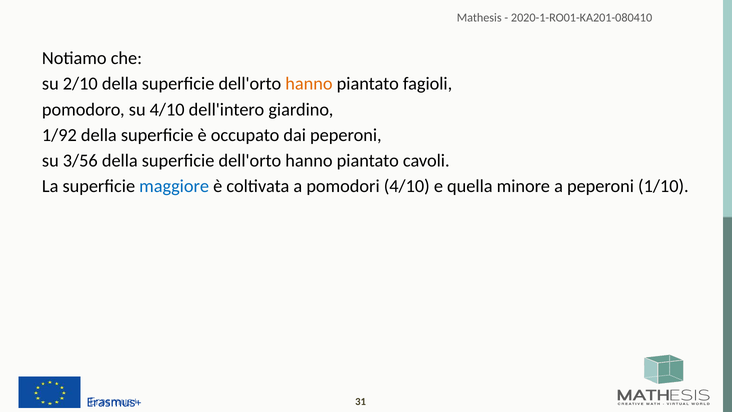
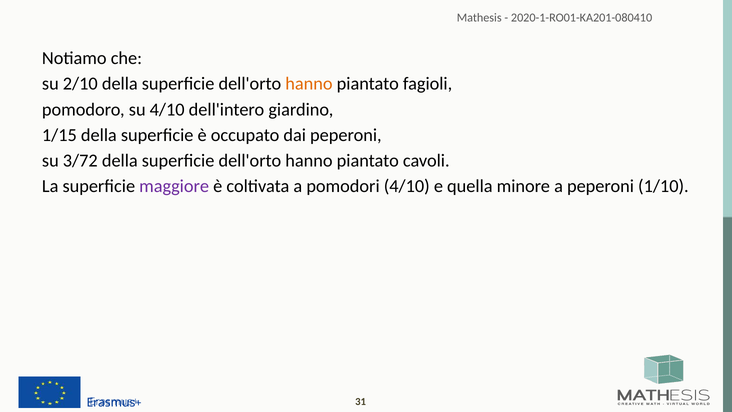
1/92: 1/92 -> 1/15 (59, 135)
3/56: 3/56 -> 3/72 (80, 161)
maggiore colour: blue -> purple (174, 186)
